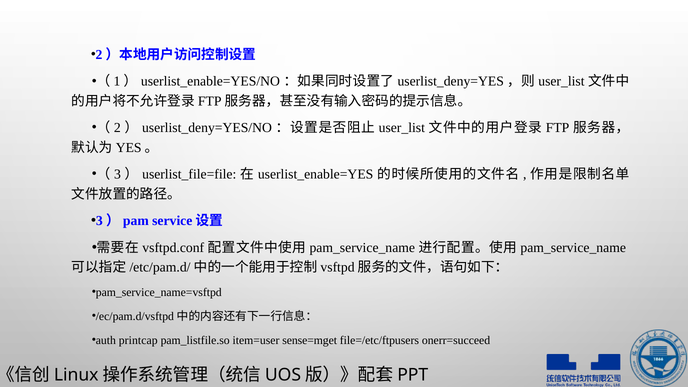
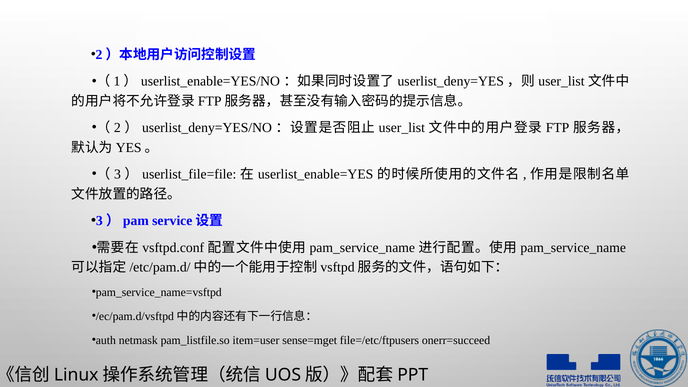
printcap: printcap -> netmask (138, 340)
